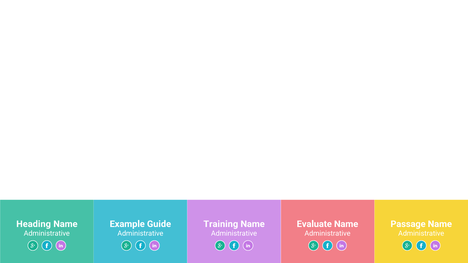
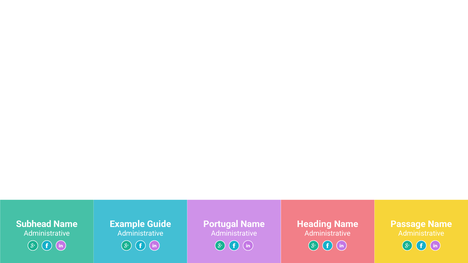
Heading: Heading -> Subhead (34, 224)
Training: Training -> Portugal (221, 224)
Evaluate: Evaluate -> Heading (314, 224)
